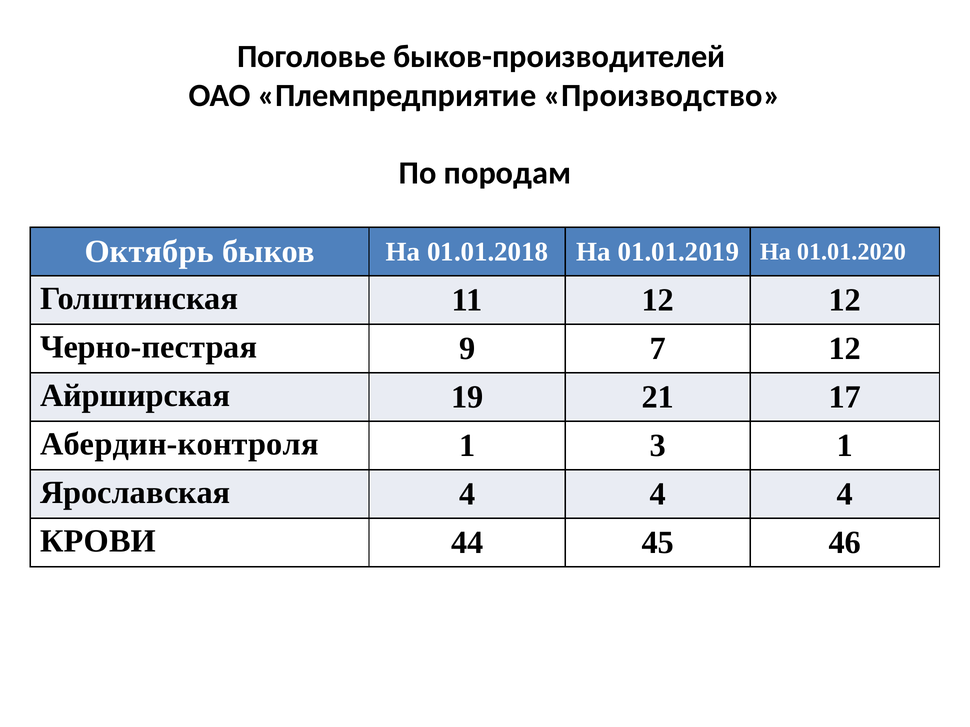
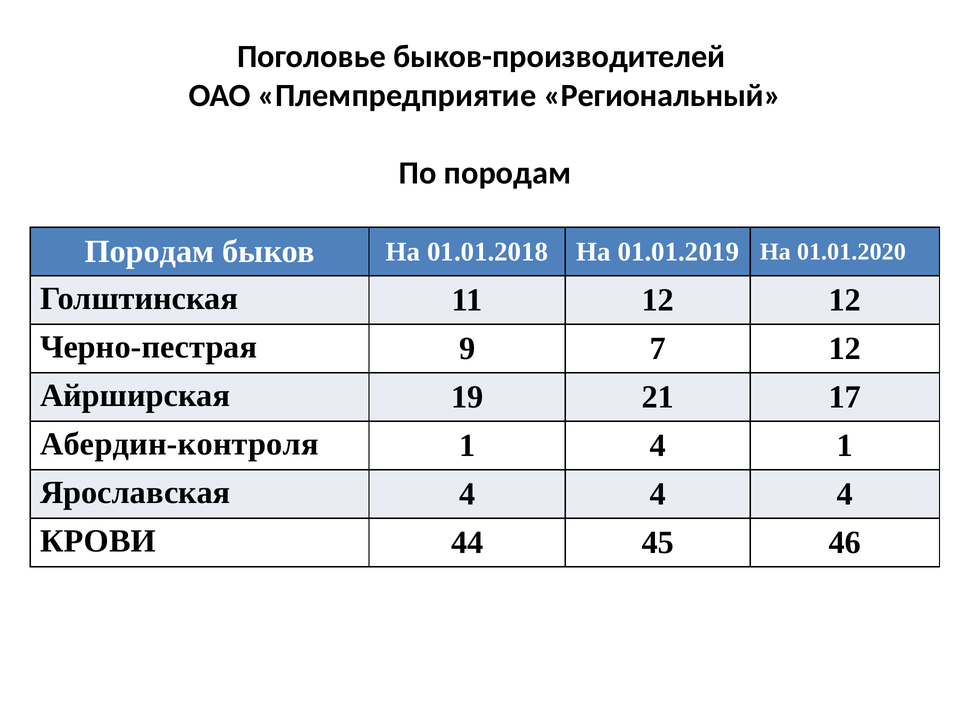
Производство: Производство -> Региональный (662, 96)
Октябрь: Октябрь -> Породам (149, 252)
1 3: 3 -> 4 (658, 446)
